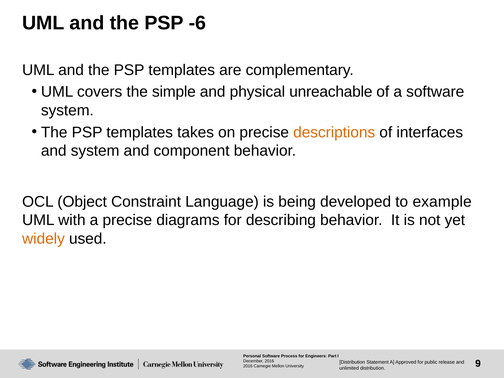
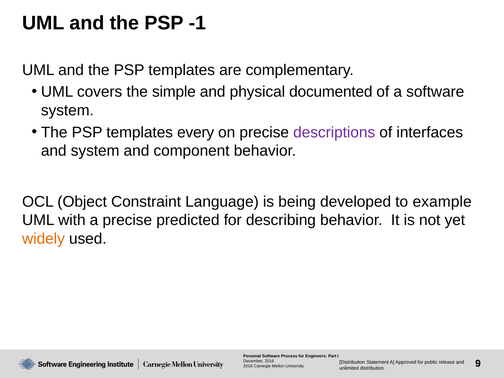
-6: -6 -> -1 (197, 23)
unreachable: unreachable -> documented (331, 92)
takes: takes -> every (196, 132)
descriptions colour: orange -> purple (334, 132)
diagrams: diagrams -> predicted (188, 220)
